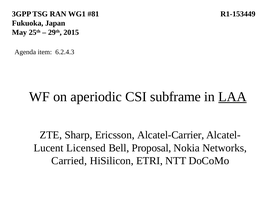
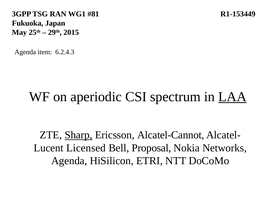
subframe: subframe -> spectrum (175, 97)
Sharp underline: none -> present (79, 135)
Alcatel-Carrier: Alcatel-Carrier -> Alcatel-Cannot (171, 135)
Carried: Carried -> Agenda (69, 161)
